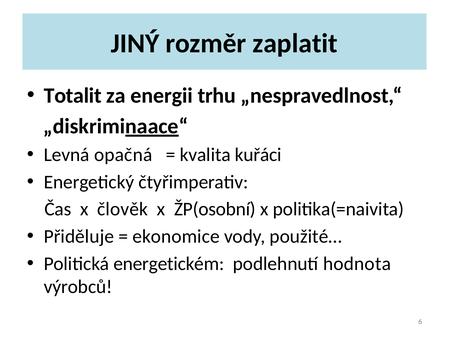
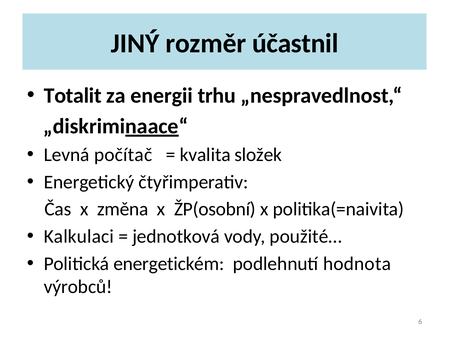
zaplatit: zaplatit -> účastnil (295, 43)
opačná: opačná -> počítač (123, 155)
kuřáci: kuřáci -> složek (258, 155)
člověk: člověk -> změna (123, 209)
Přiděluje: Přiděluje -> Kalkulaci (79, 236)
ekonomice: ekonomice -> jednotková (176, 236)
